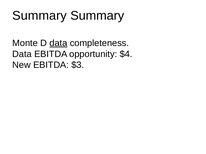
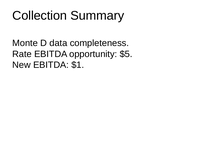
Summary: Summary -> Collection (40, 16)
data underline: present -> none (58, 43)
Data: Data -> Rate (22, 54)
$4: $4 -> $5 (126, 54)
$3: $3 -> $1 (78, 65)
